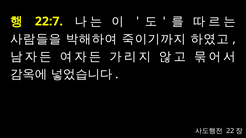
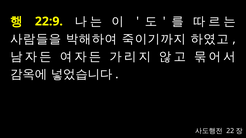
22:7: 22:7 -> 22:9 (49, 21)
